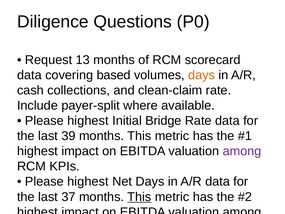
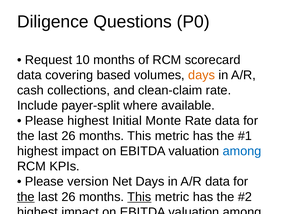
13: 13 -> 10 (83, 60)
Bridge: Bridge -> Monte (163, 121)
39: 39 -> 26 (68, 136)
among colour: purple -> blue (242, 151)
highest: highest -> version (88, 181)
the underline: none -> present (26, 197)
37: 37 -> 26 (68, 197)
